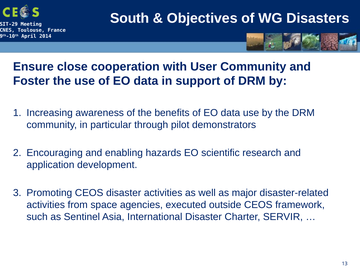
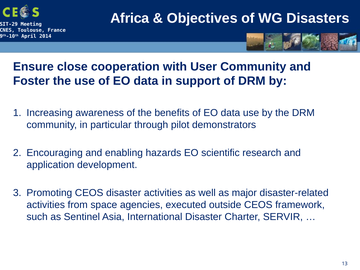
South: South -> Africa (130, 18)
